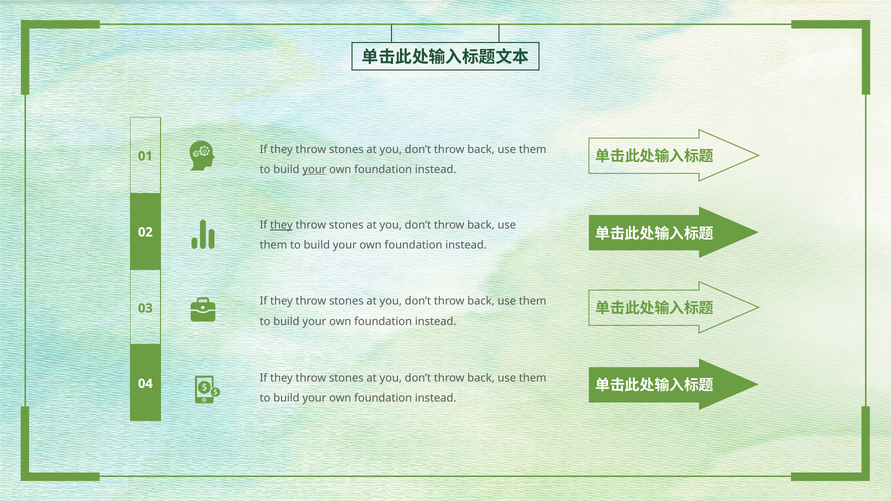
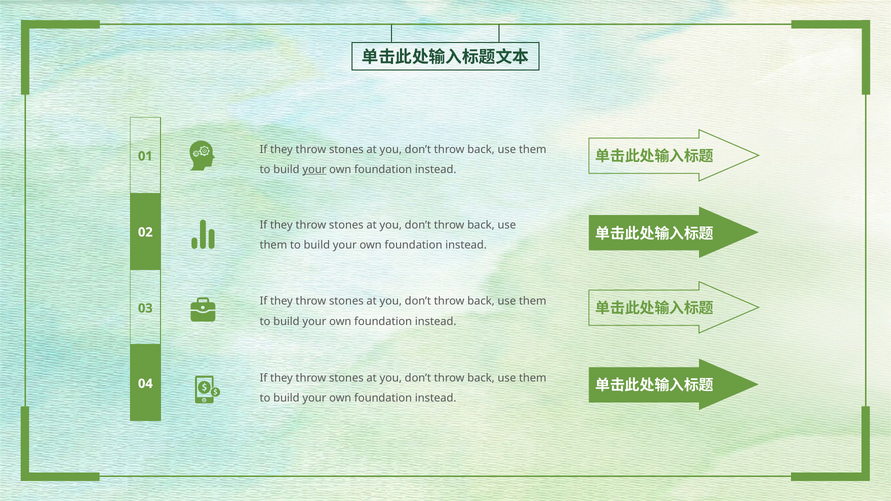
they underline: present -> none (281, 225)
